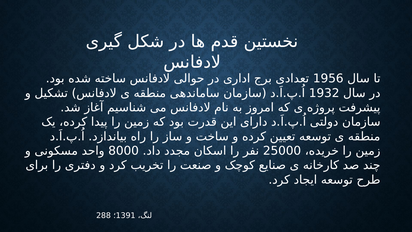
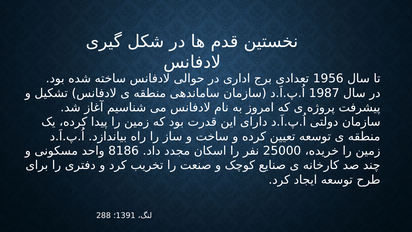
1932: 1932 -> 1987 (324, 93)
8000: 8000 -> 8186 (124, 151)
